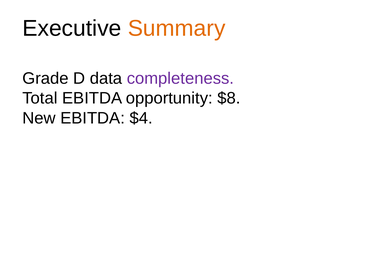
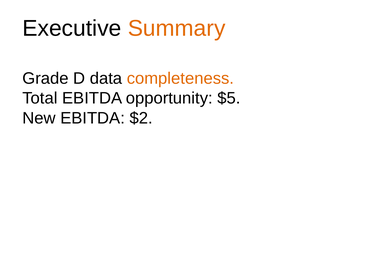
completeness colour: purple -> orange (180, 78)
$8: $8 -> $5 (229, 98)
$4: $4 -> $2 (141, 118)
